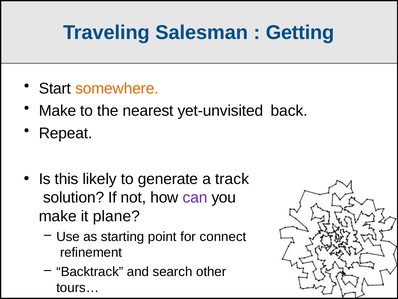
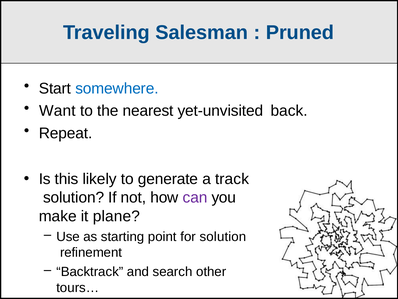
Getting: Getting -> Pruned (300, 32)
somewhere colour: orange -> blue (117, 88)
Make: Make -> Want (57, 111)
for connect: connect -> solution (223, 236)
